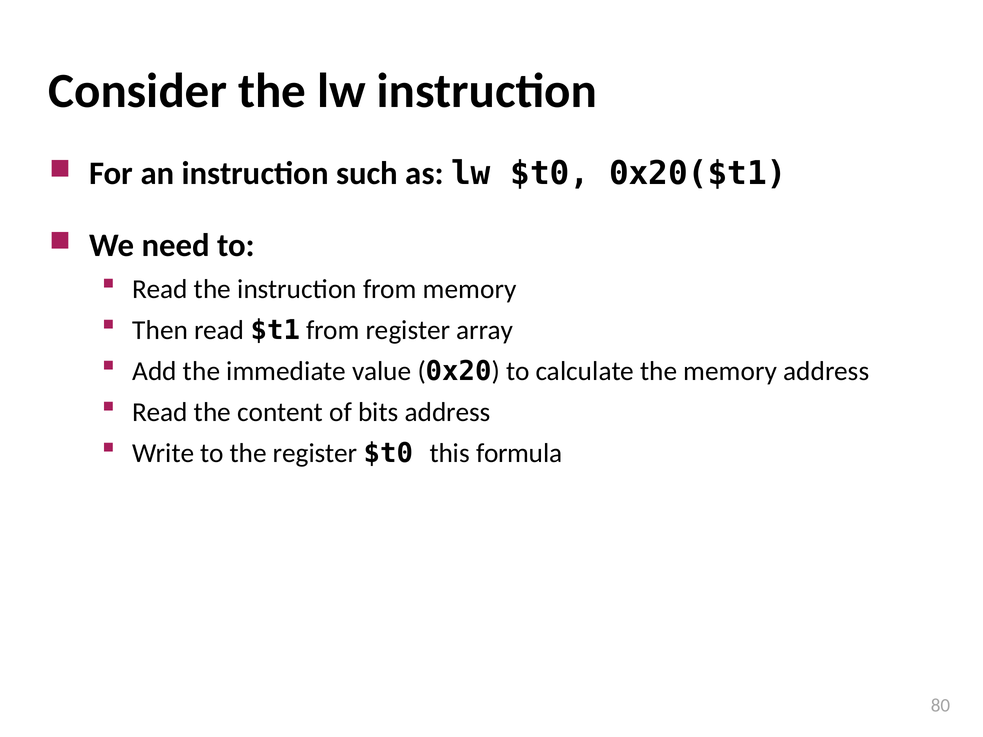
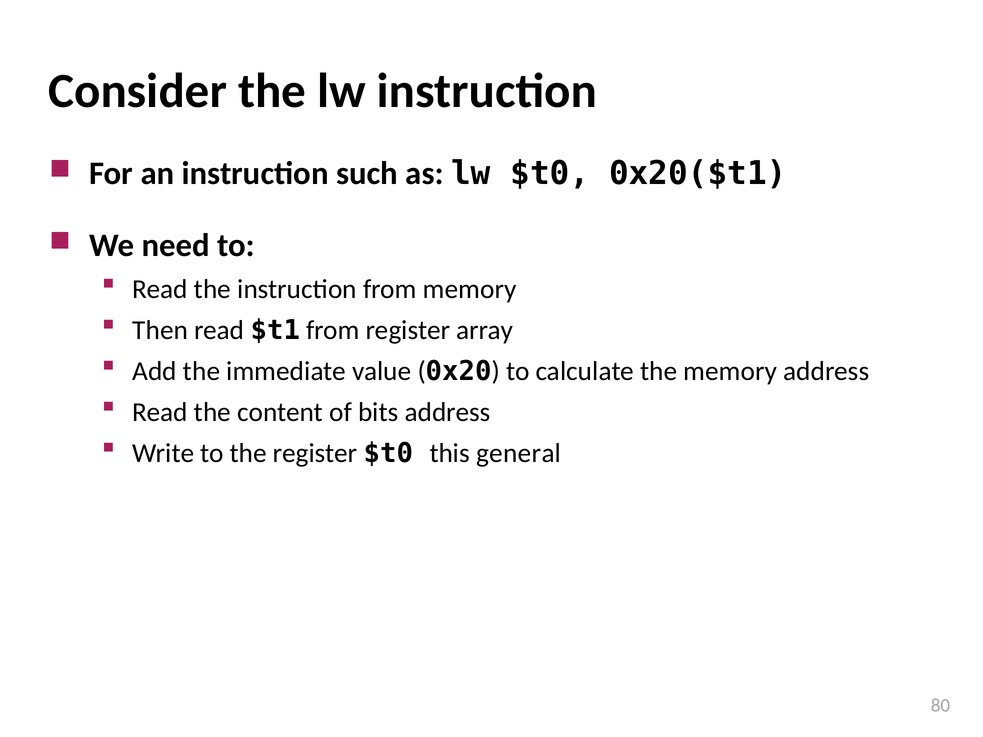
formula: formula -> general (519, 453)
